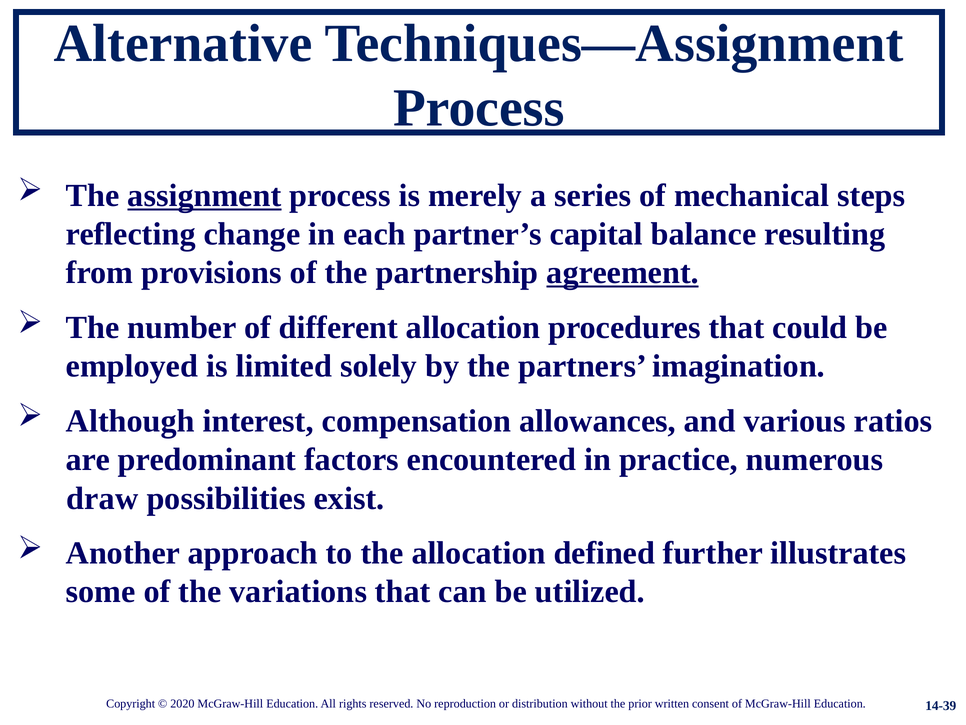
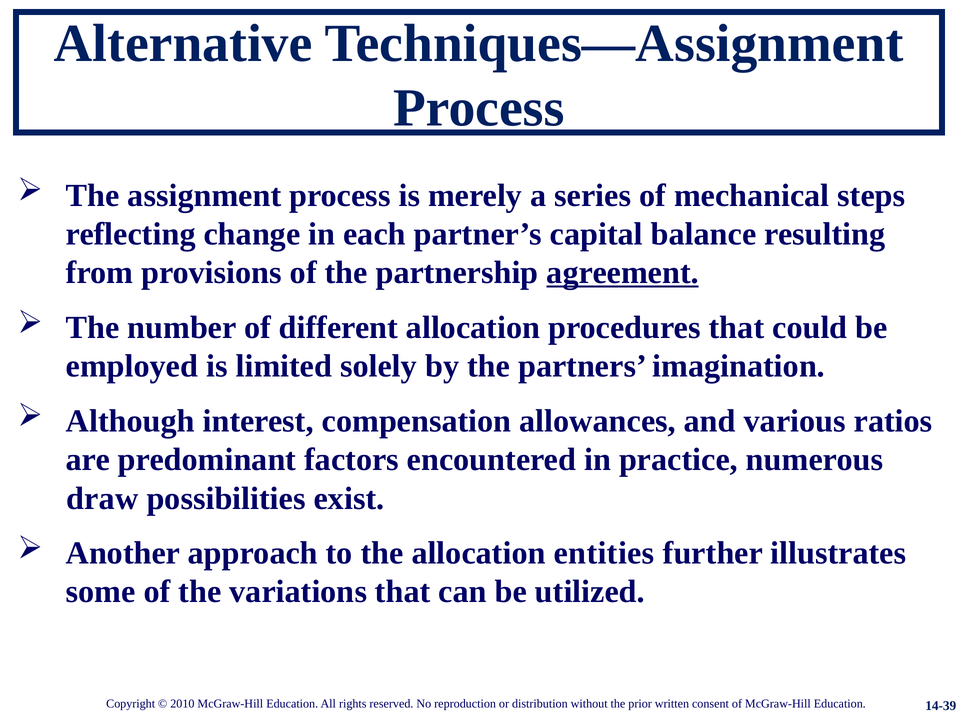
assignment underline: present -> none (204, 195)
defined: defined -> entities (604, 553)
2020: 2020 -> 2010 (182, 703)
